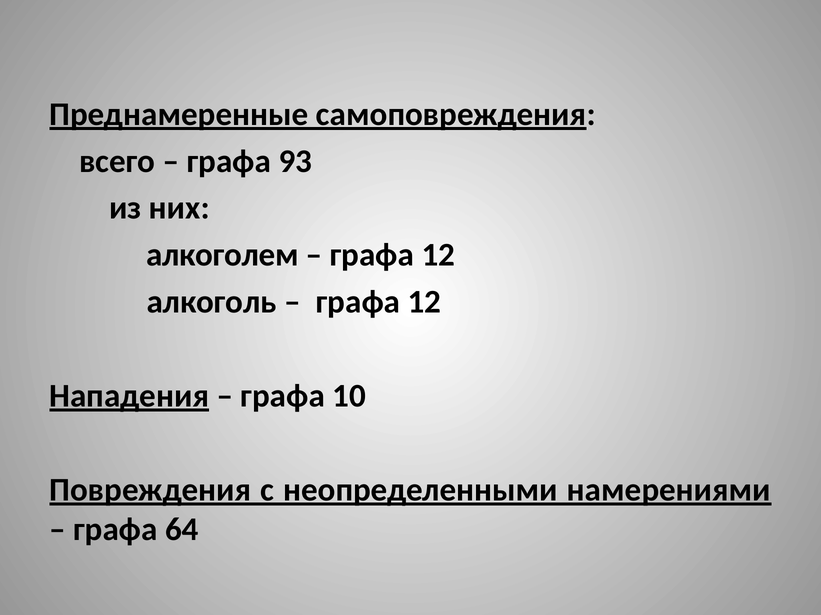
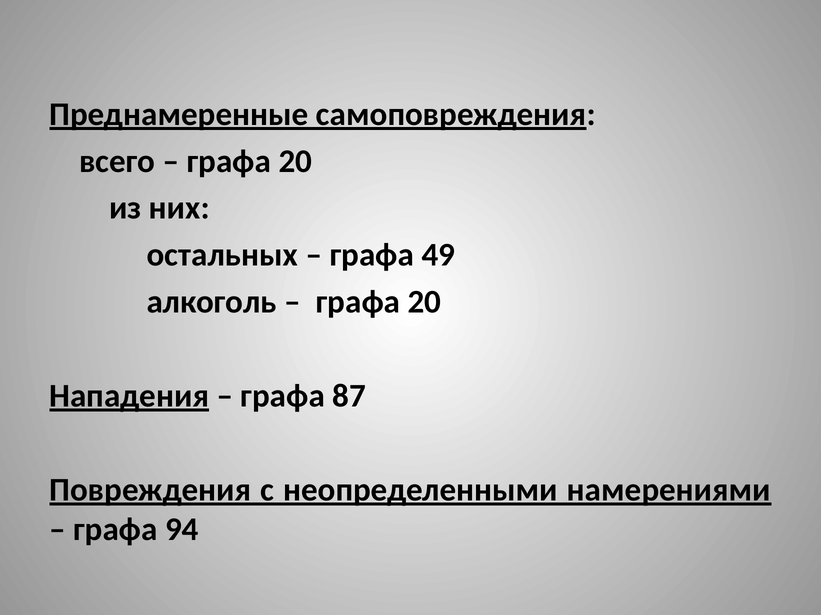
93: 93 -> 20 (295, 161)
алкоголем: алкоголем -> остальных (222, 255)
12: 12 -> 49 (438, 255)
12: 12 -> 20 (424, 302)
10: 10 -> 87 (349, 396)
64: 64 -> 94 (182, 530)
